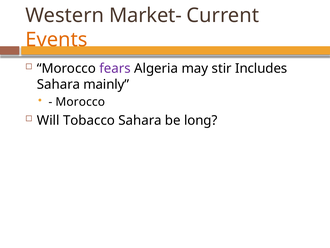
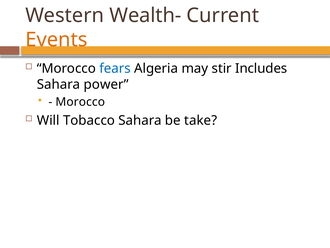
Market-: Market- -> Wealth- (145, 15)
fears colour: purple -> blue (115, 68)
mainly: mainly -> power (106, 84)
long: long -> take (201, 120)
